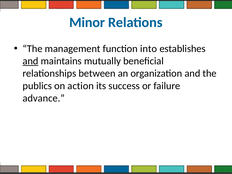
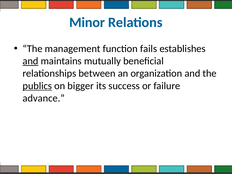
into: into -> fails (149, 49)
publics underline: none -> present (37, 86)
action: action -> bigger (81, 86)
